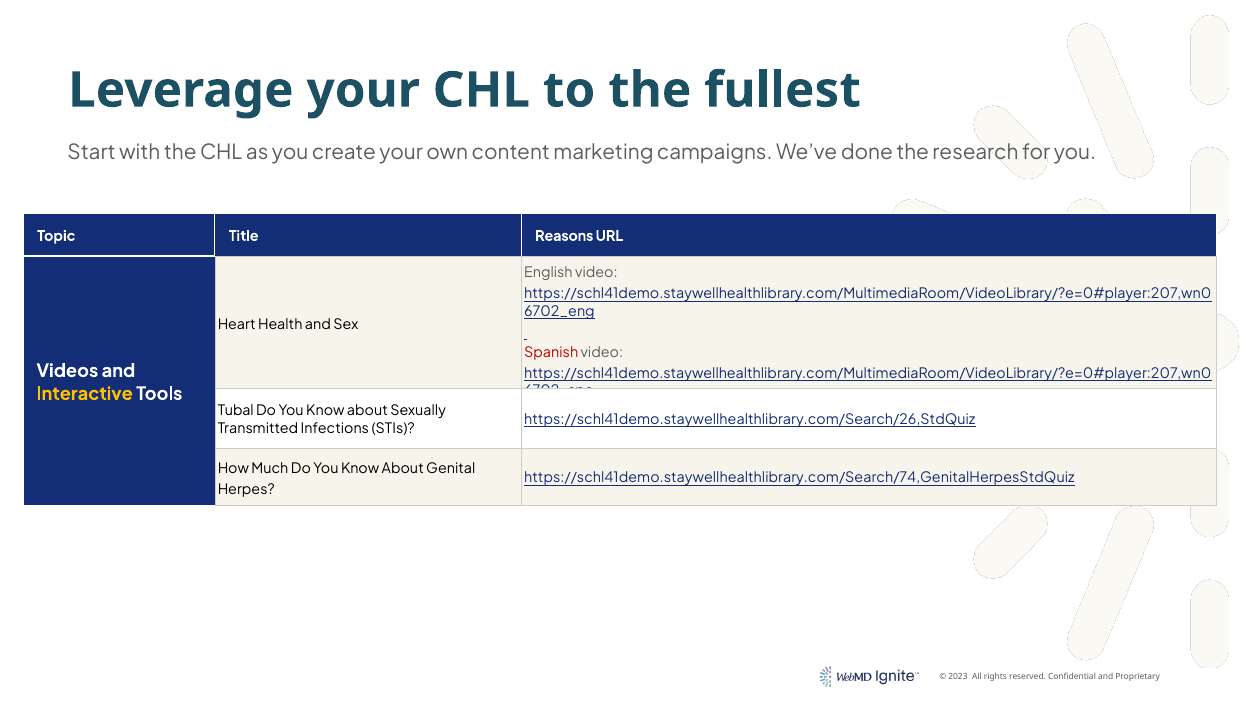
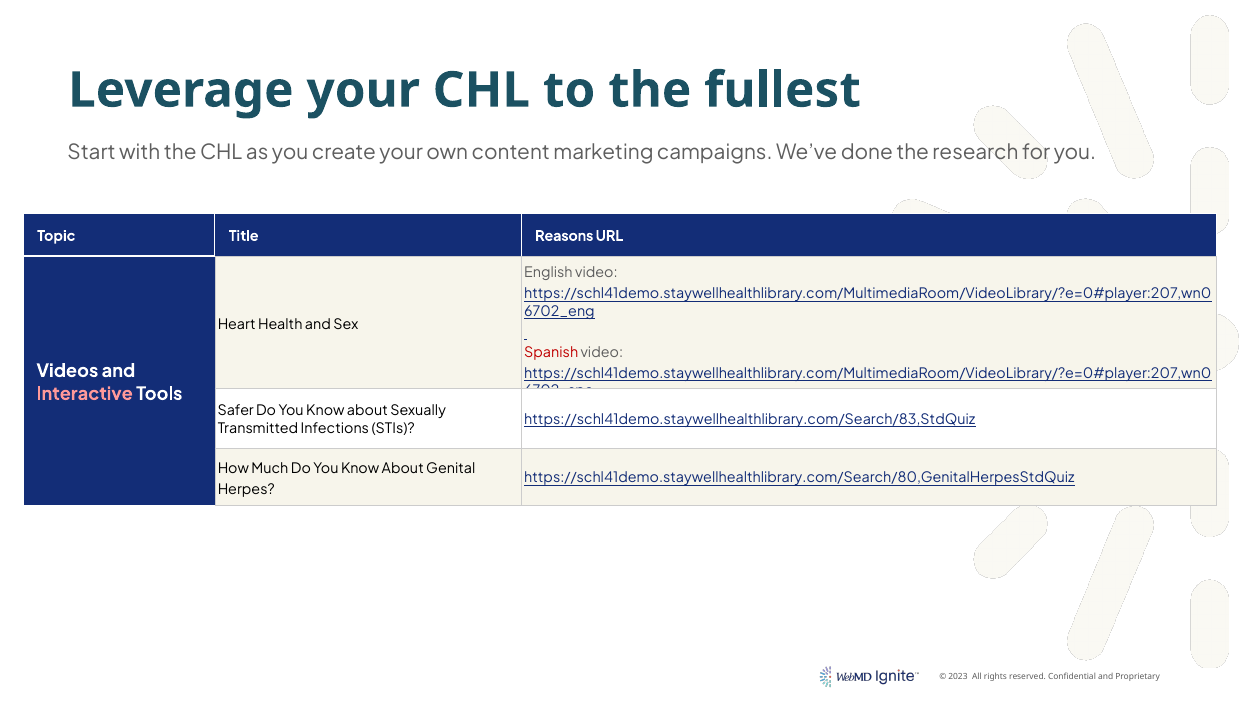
Interactive colour: yellow -> pink (85, 394)
Tubal: Tubal -> Safer (236, 410)
https://schl41demo.staywellhealthlibrary.com/Search/26,StdQuiz: https://schl41demo.staywellhealthlibrary.com/Search/26,StdQuiz -> https://schl41demo.staywellhealthlibrary.com/Search/83,StdQuiz (750, 419)
https://schl41demo.staywellhealthlibrary.com/Search/74,GenitalHerpesStdQuiz: https://schl41demo.staywellhealthlibrary.com/Search/74,GenitalHerpesStdQuiz -> https://schl41demo.staywellhealthlibrary.com/Search/80,GenitalHerpesStdQuiz (799, 478)
